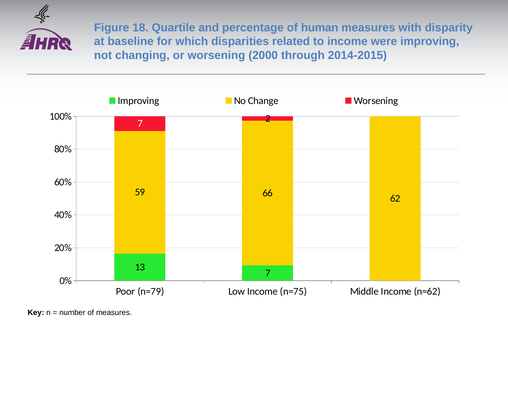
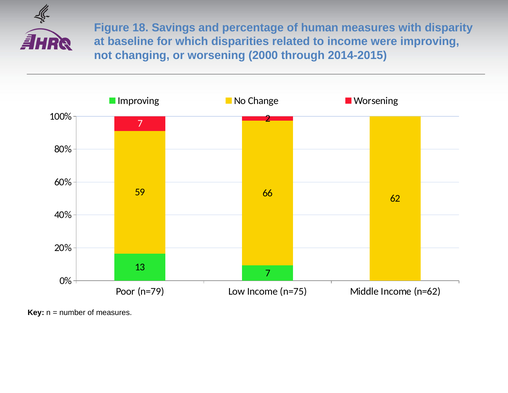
Quartile: Quartile -> Savings (174, 28)
